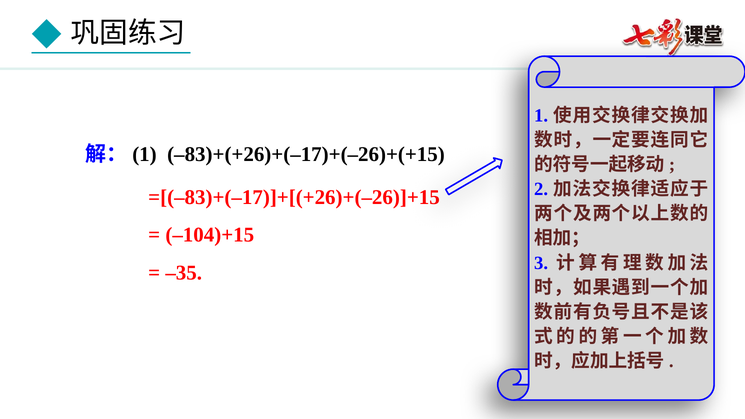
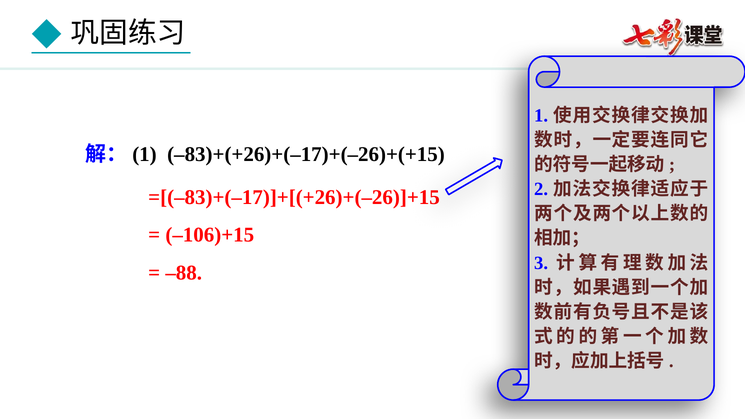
–104)+15: –104)+15 -> –106)+15 (210, 235)
–35: –35 -> –88 (184, 273)
